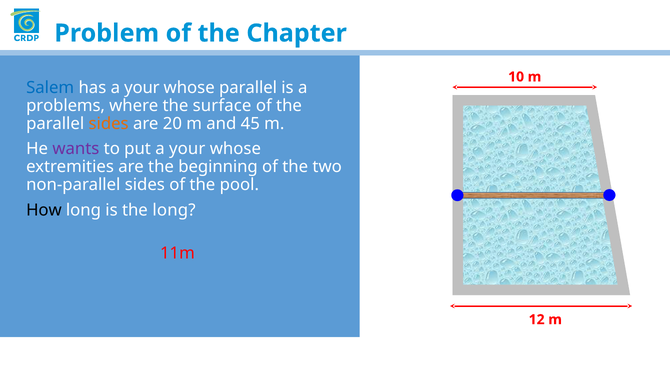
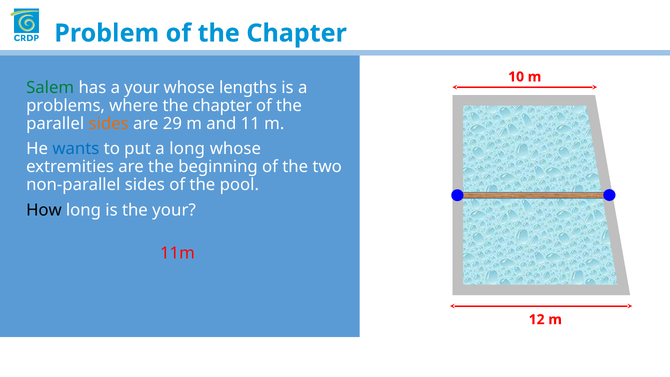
Salem colour: blue -> green (50, 87)
whose parallel: parallel -> lengths (248, 87)
where the surface: surface -> chapter (222, 106)
20: 20 -> 29 (172, 124)
45: 45 -> 11 (250, 124)
wants colour: purple -> blue (76, 149)
put a your: your -> long (187, 149)
the long: long -> your (174, 210)
